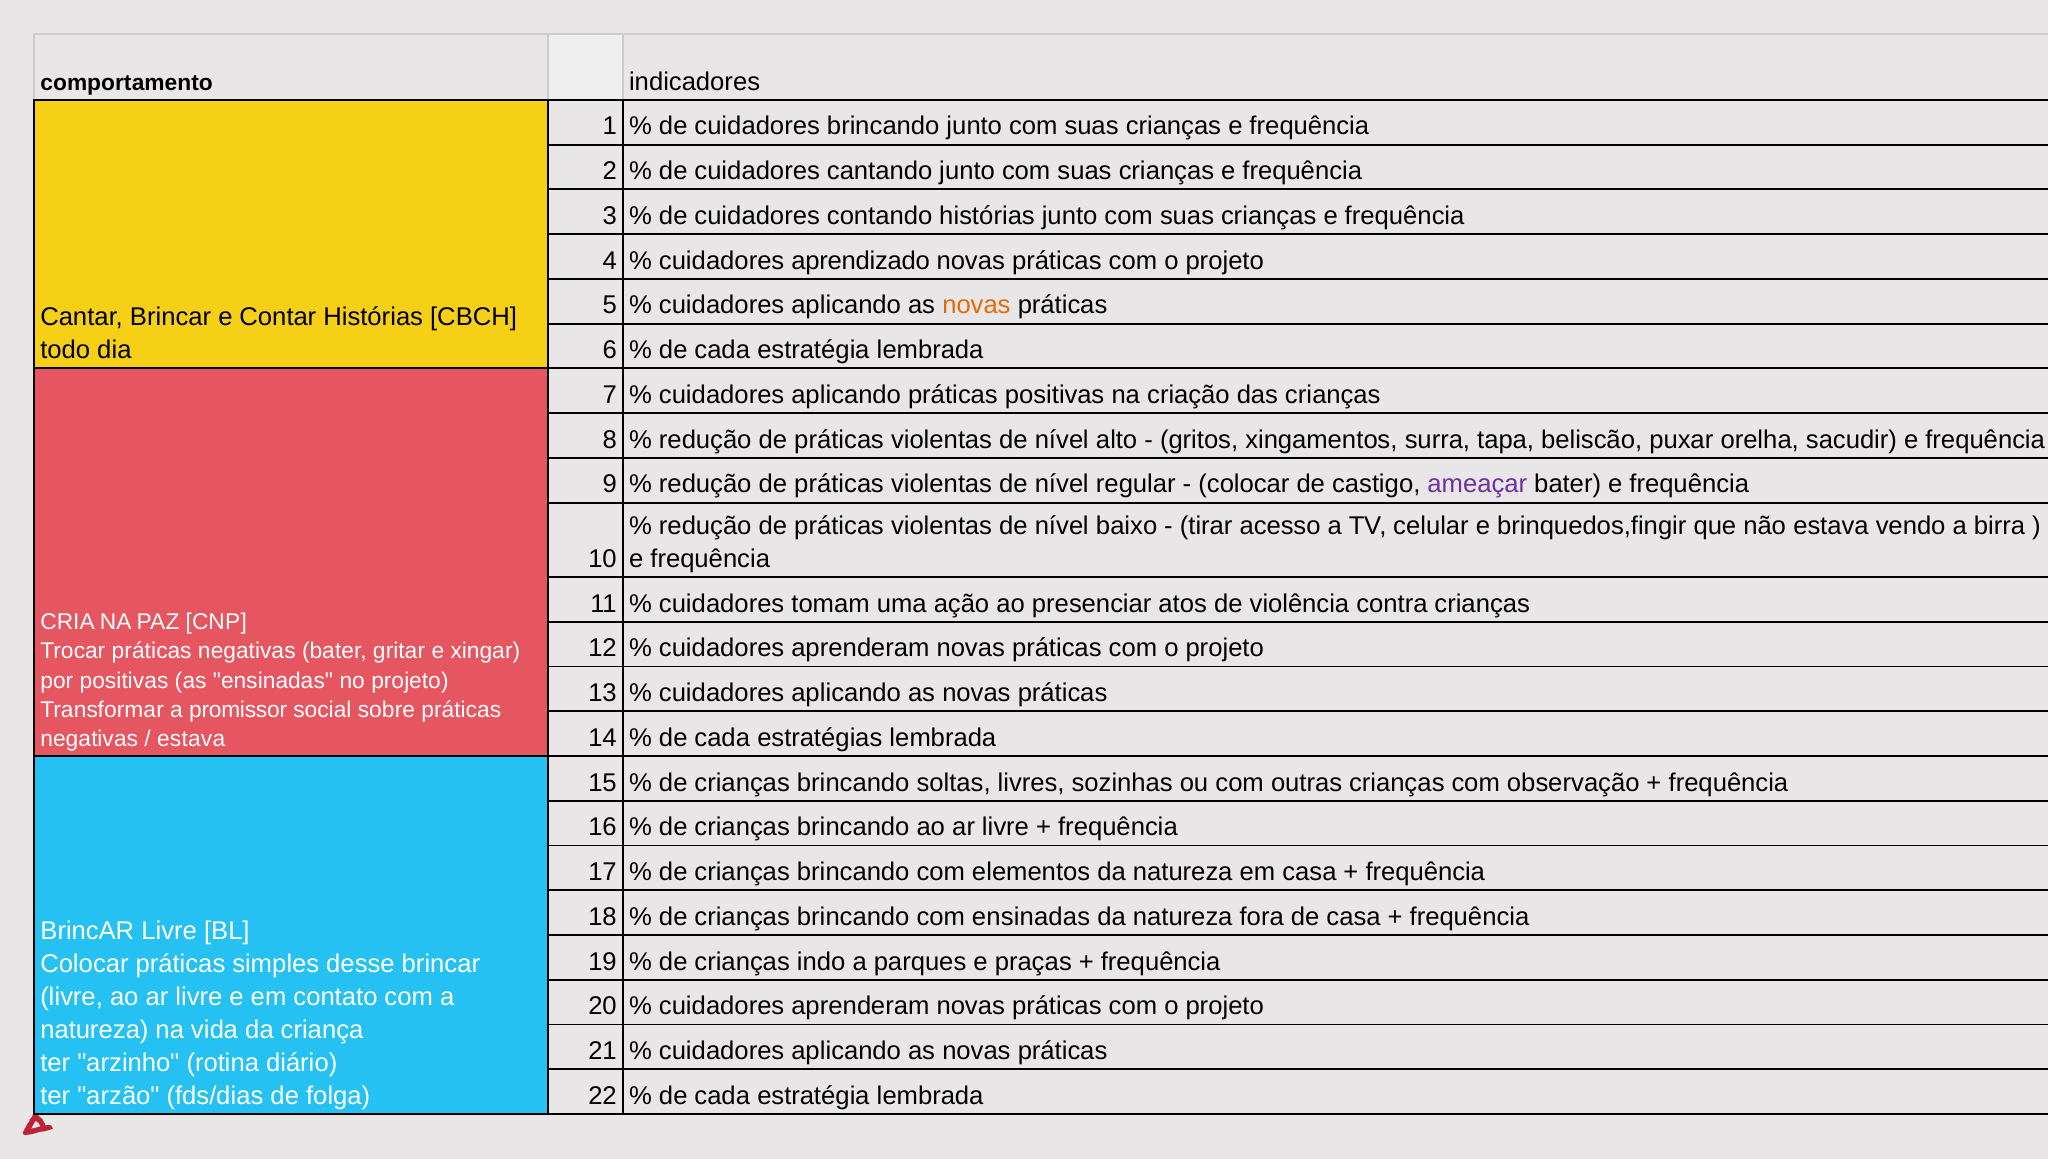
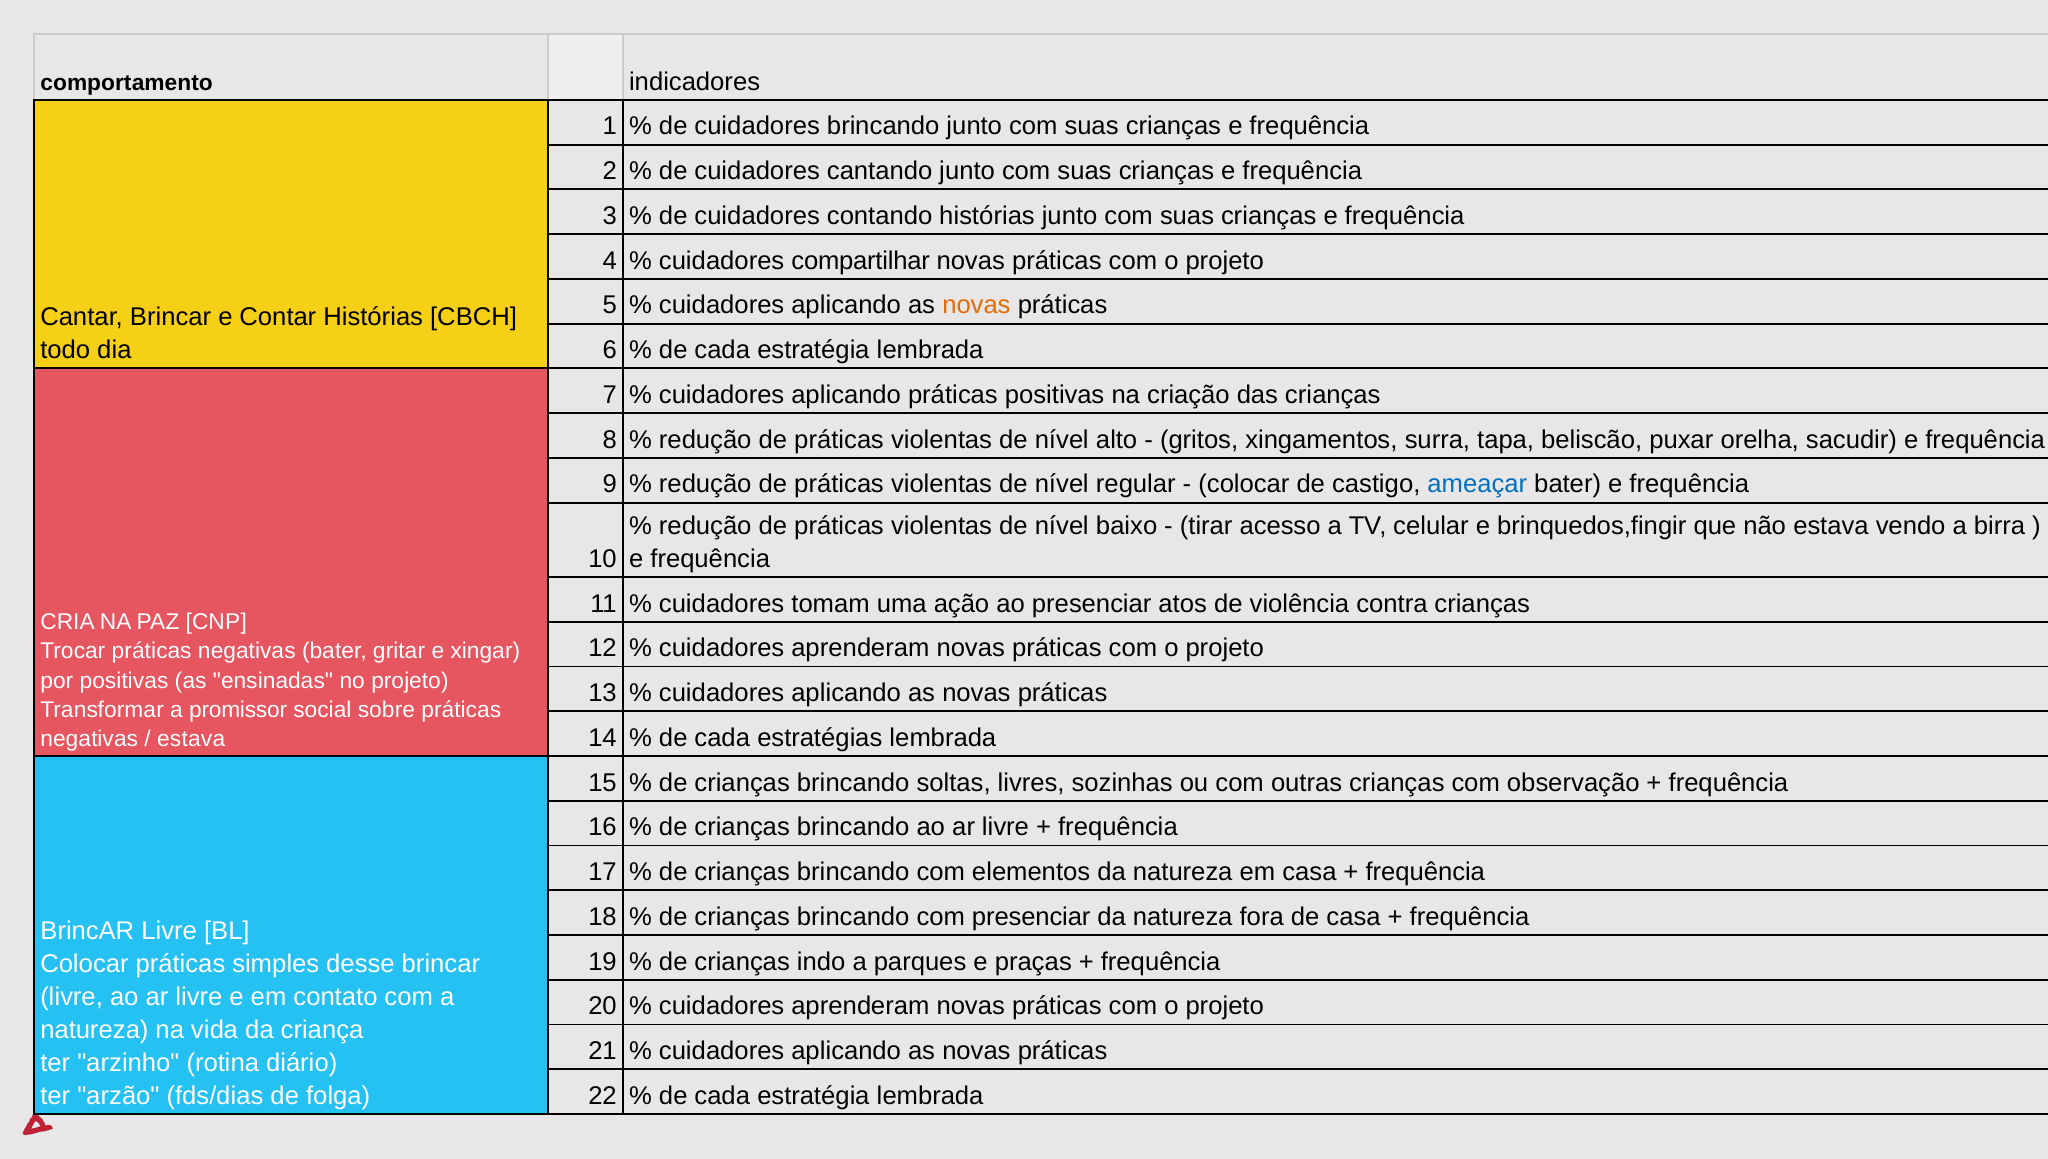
aprendizado: aprendizado -> compartilhar (861, 261)
ameaçar colour: purple -> blue (1477, 485)
com ensinadas: ensinadas -> presenciar (1031, 917)
